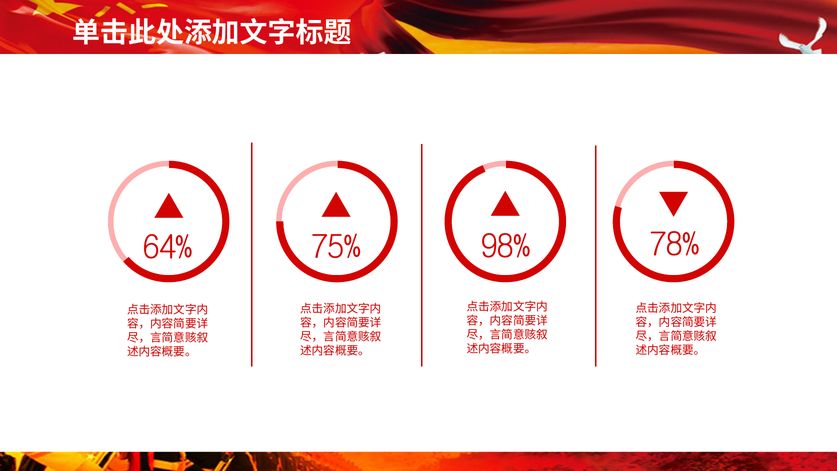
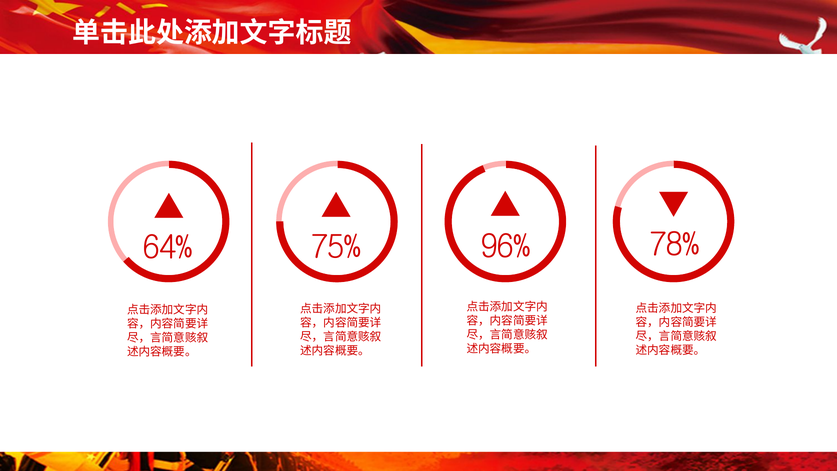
98%: 98% -> 96% (505, 246)
